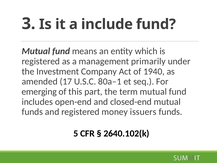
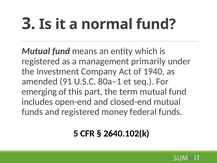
include: include -> normal (107, 24)
17: 17 -> 91 (66, 81)
issuers: issuers -> federal (143, 112)
